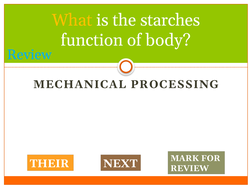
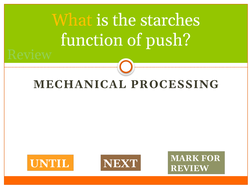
body: body -> push (168, 40)
Review colour: light blue -> light green (29, 55)
THEIR: THEIR -> UNTIL (49, 164)
